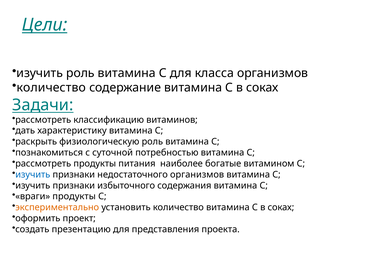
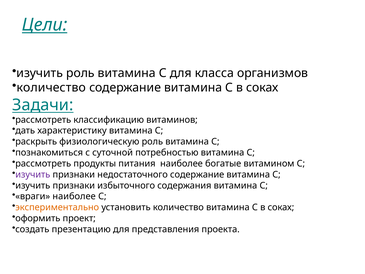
изучить colour: blue -> purple (33, 174)
недостаточного организмов: организмов -> содержание (197, 174)
враги продукты: продукты -> наиболее (74, 196)
